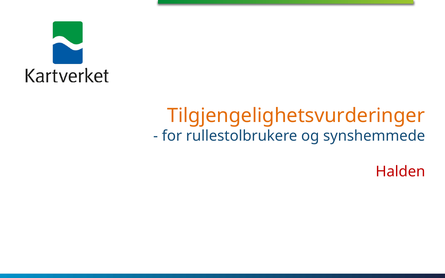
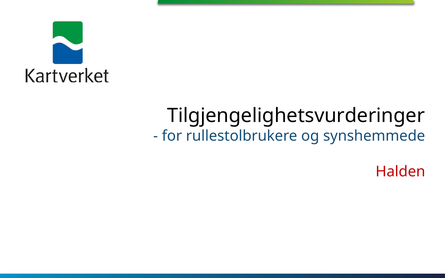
Tilgjengelighetsvurderinger colour: orange -> black (296, 116)
